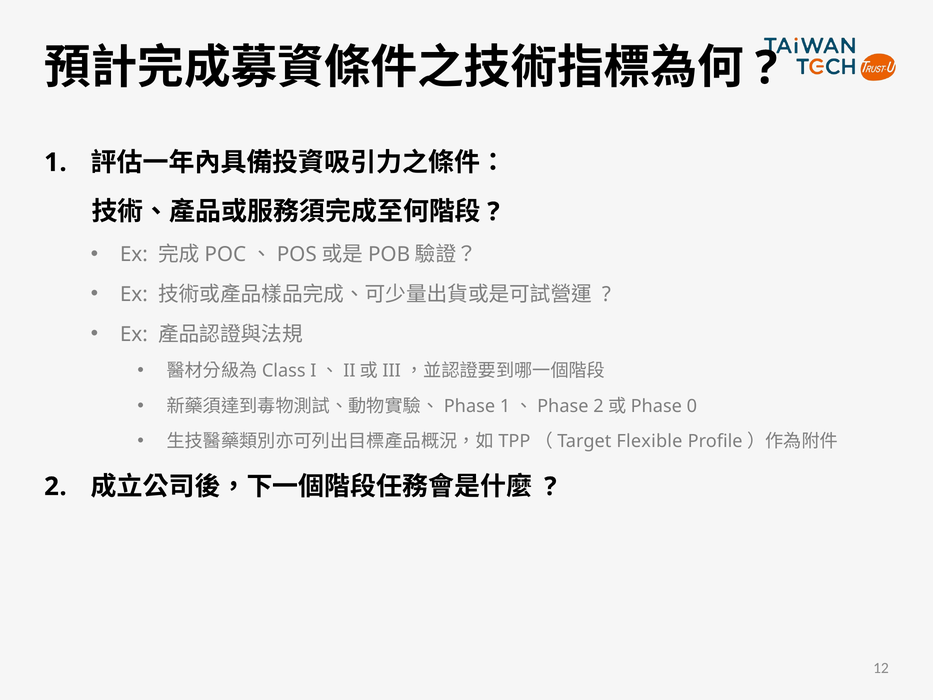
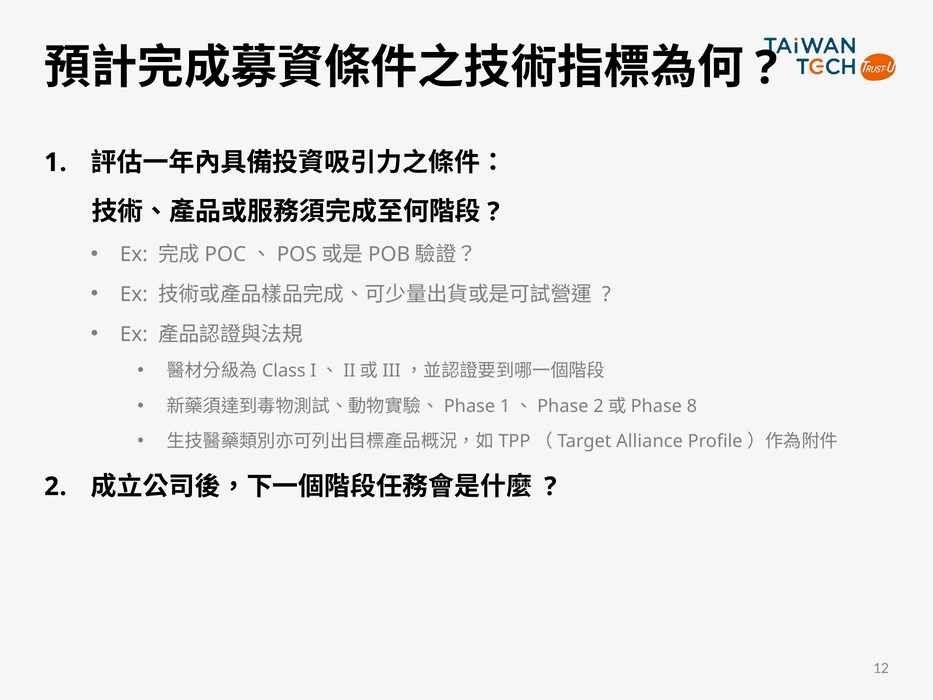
0: 0 -> 8 (692, 406)
Flexible: Flexible -> Alliance (650, 441)
